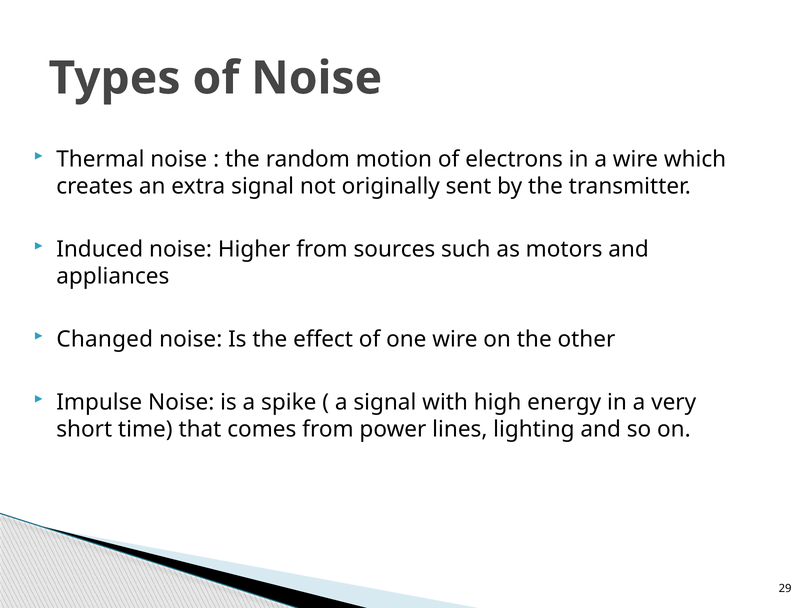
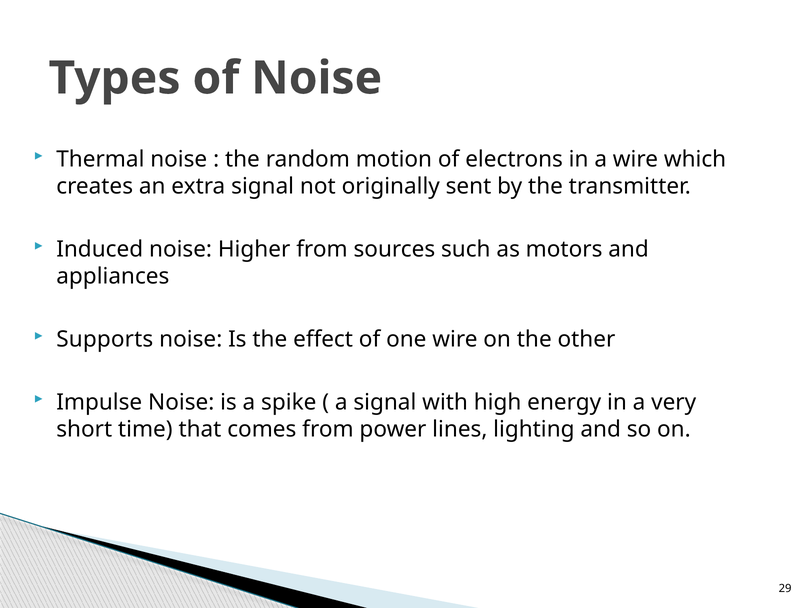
Changed: Changed -> Supports (105, 339)
